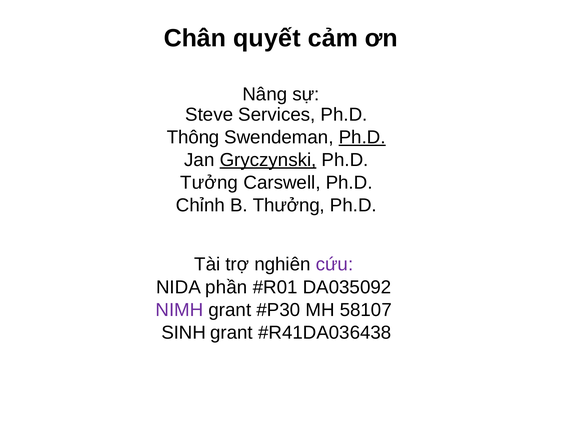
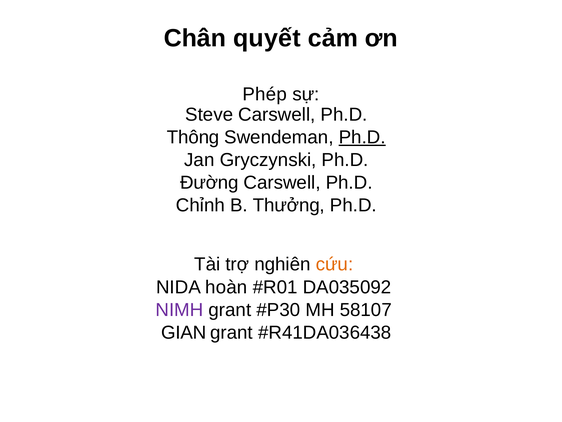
Nâng: Nâng -> Phép (265, 94)
Steve Services: Services -> Carswell (277, 114)
Gryczynski underline: present -> none (268, 160)
Tưởng: Tưởng -> Đường (209, 182)
cứu colour: purple -> orange (335, 264)
phần: phần -> hoàn (226, 287)
SINH: SINH -> GIAN (184, 332)
